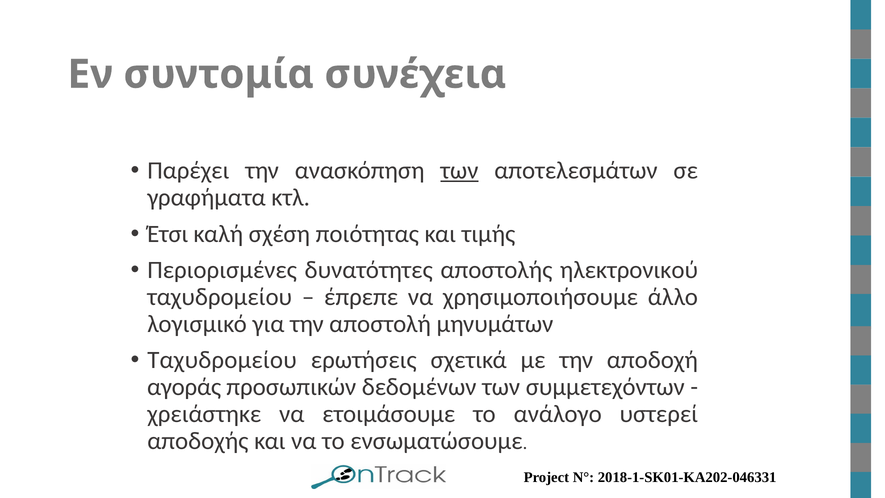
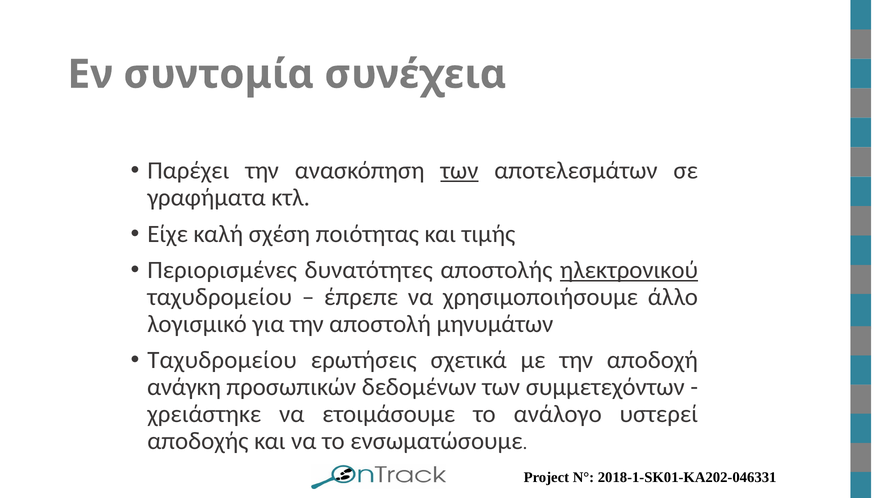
Έτσι: Έτσι -> Είχε (168, 234)
ηλεκτρονικού underline: none -> present (629, 270)
αγοράς: αγοράς -> ανάγκη (184, 387)
